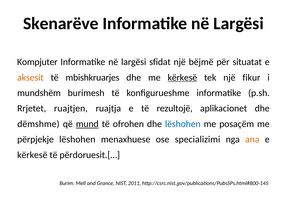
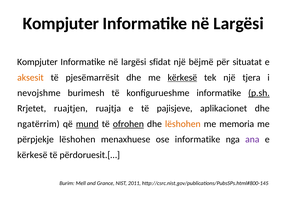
Skenarëve: Skenarëve -> Kompjuter (61, 24)
mbishkruarjes: mbishkruarjes -> pjesëmarrësit (92, 78)
fikur: fikur -> tjera (251, 78)
mundshëm: mundshëm -> nevojshme (39, 93)
p.sh underline: none -> present (259, 93)
rezultojë: rezultojë -> pajisjeve (175, 109)
dëmshme: dëmshme -> ngatërrim (38, 124)
ofrohen underline: none -> present (128, 124)
lëshohen colour: blue -> orange (183, 124)
posaçëm: posaçëm -> memoria (237, 124)
ose specializimi: specializimi -> informatike (198, 140)
ana colour: orange -> purple (252, 140)
